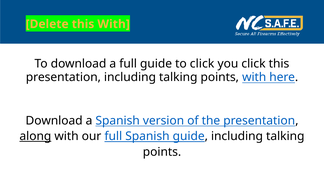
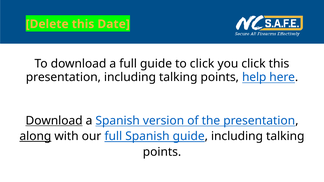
this With: With -> Date (114, 24)
points with: with -> help (254, 78)
Download underline: none -> present (54, 121)
